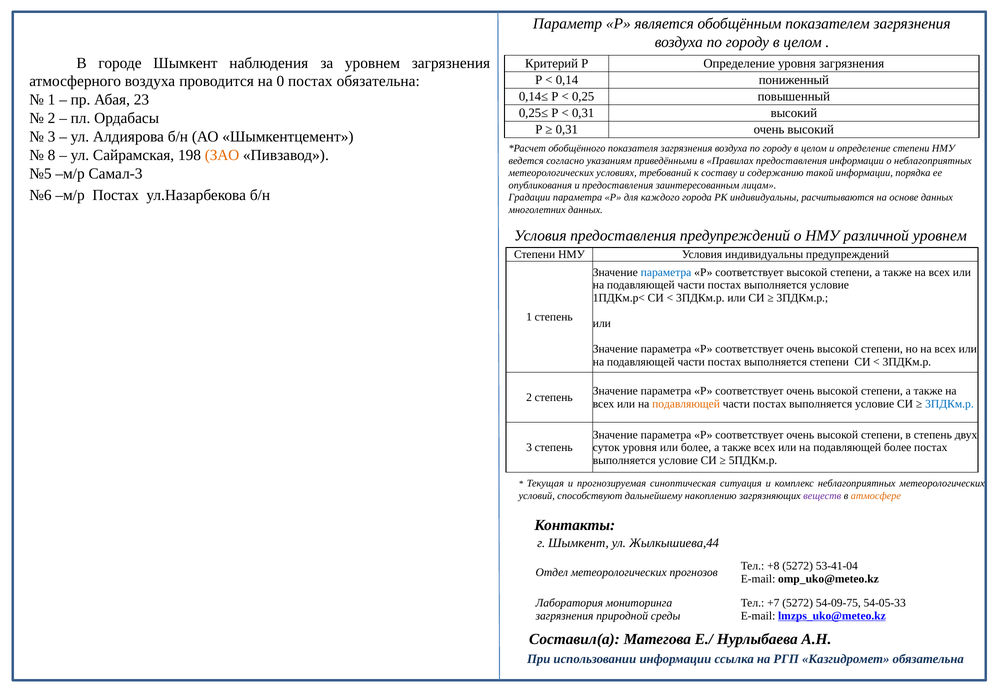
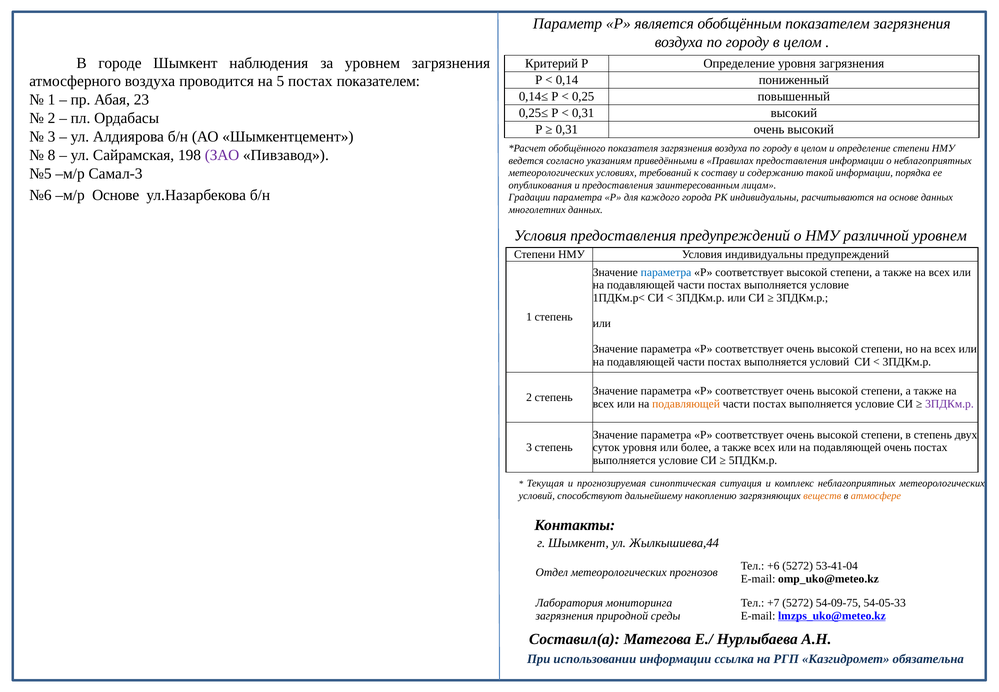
0: 0 -> 5 (280, 81)
постах обязательна: обязательна -> показателем (378, 81)
ЗАО colour: orange -> purple (222, 155)
м/р Постах: Постах -> Основе (116, 195)
выполняется степени: степени -> условий (829, 362)
3ПДКм.р colour: blue -> purple (949, 404)
подавляющей более: более -> очень (898, 447)
веществ colour: purple -> orange (822, 495)
+8: +8 -> +6 (773, 566)
